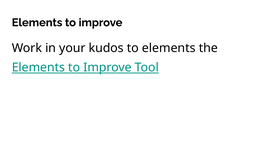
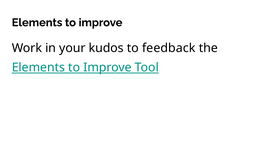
to elements: elements -> feedback (169, 48)
